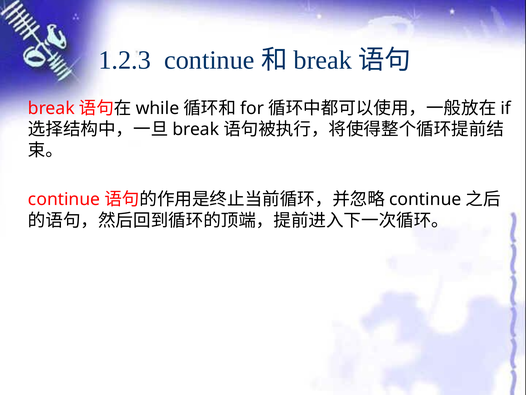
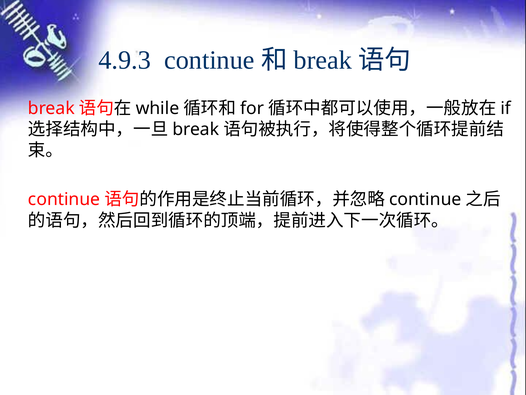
1.2.3: 1.2.3 -> 4.9.3 (125, 60)
